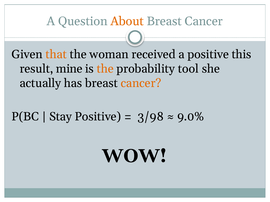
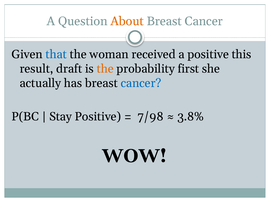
that colour: orange -> blue (56, 54)
mine: mine -> draft (69, 69)
tool: tool -> first (188, 69)
cancer colour: orange -> blue (141, 83)
3/98: 3/98 -> 7/98 (151, 117)
9.0%: 9.0% -> 3.8% (191, 117)
